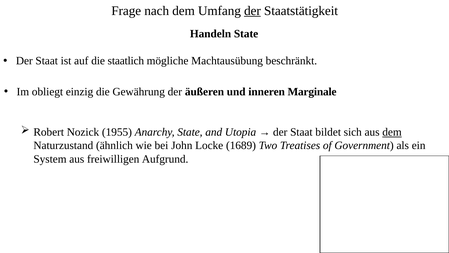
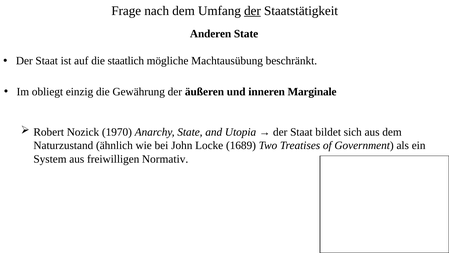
Handeln: Handeln -> Anderen (211, 34)
1955: 1955 -> 1970 (117, 132)
dem underline: present -> none (392, 132)
Aufgrund: Aufgrund -> Normativ (165, 159)
